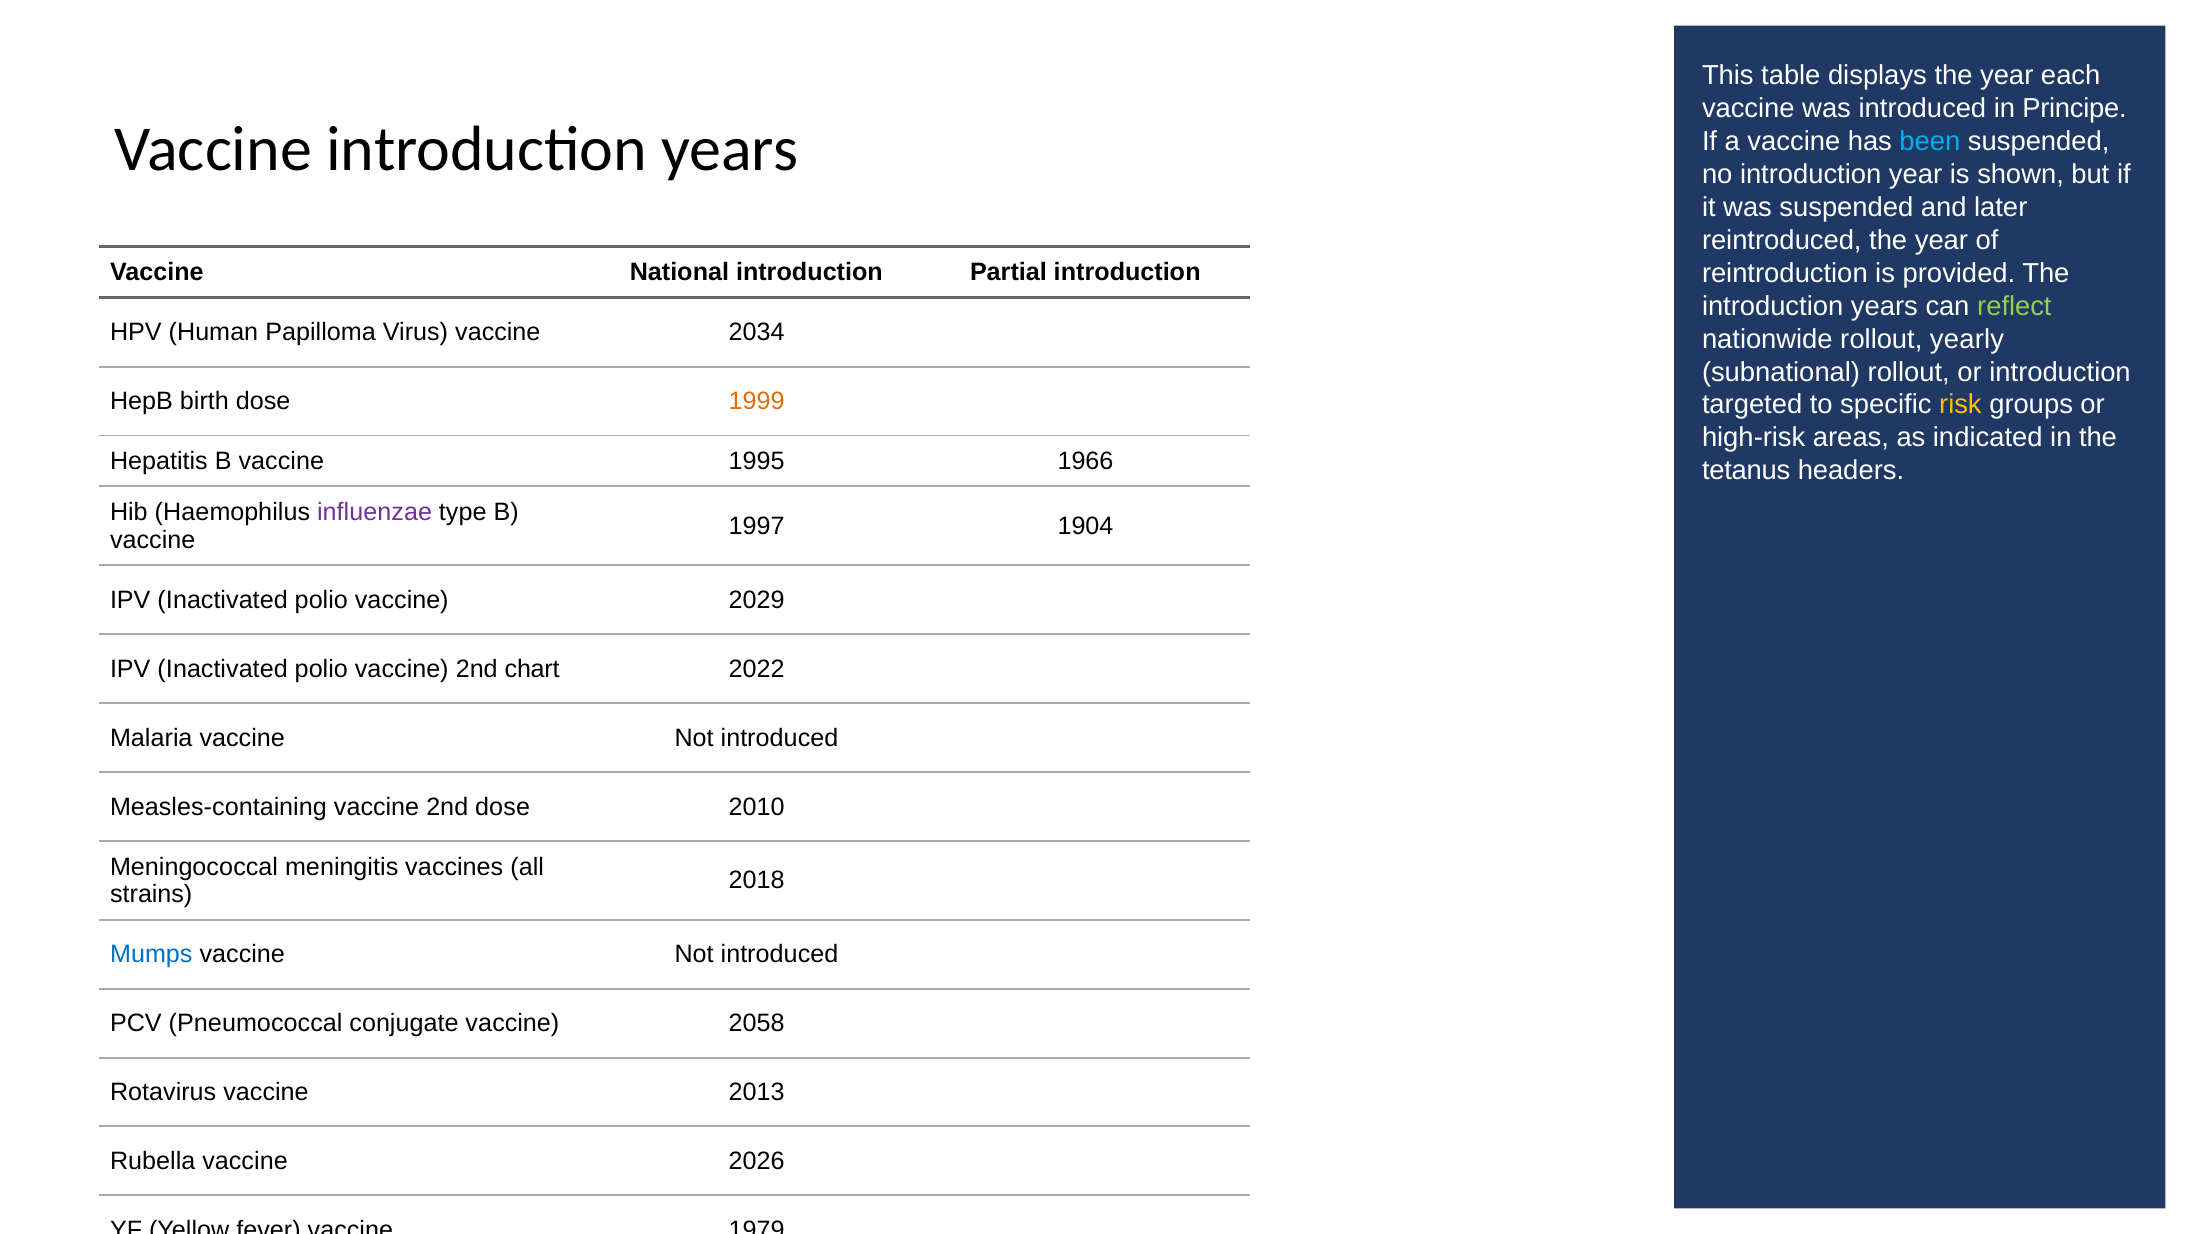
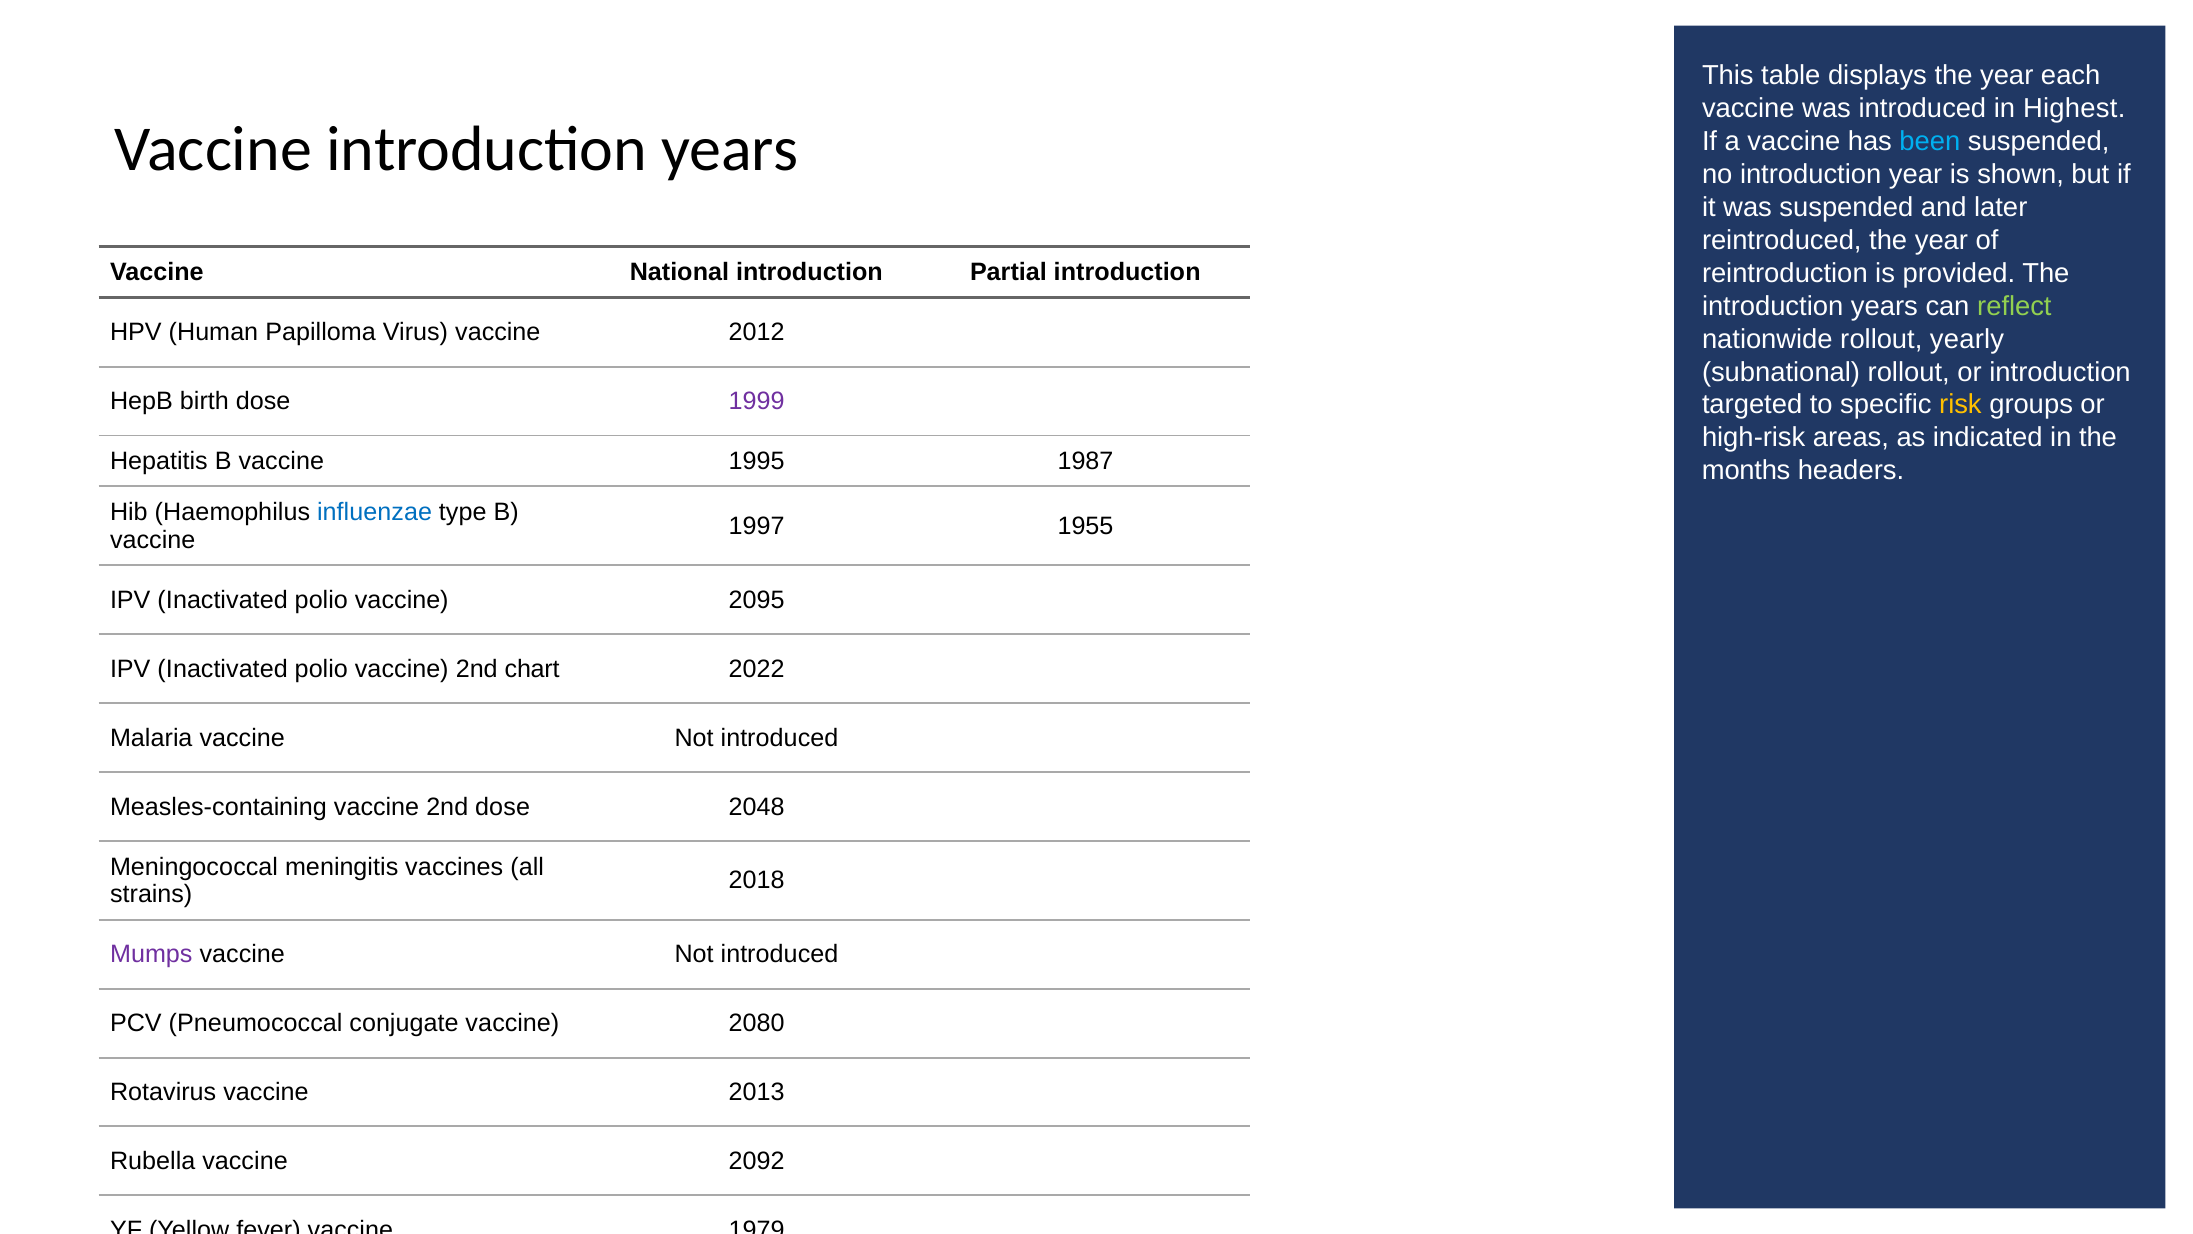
Principe: Principe -> Highest (2074, 109)
2034: 2034 -> 2012 (757, 332)
1999 colour: orange -> purple (757, 401)
1966: 1966 -> 1987 (1085, 461)
tetanus: tetanus -> months (1746, 471)
influenzae colour: purple -> blue (375, 512)
1904: 1904 -> 1955 (1085, 526)
2029: 2029 -> 2095 (757, 600)
2010: 2010 -> 2048 (757, 807)
Mumps colour: blue -> purple (151, 954)
2058: 2058 -> 2080 (757, 1023)
2026: 2026 -> 2092 (757, 1161)
